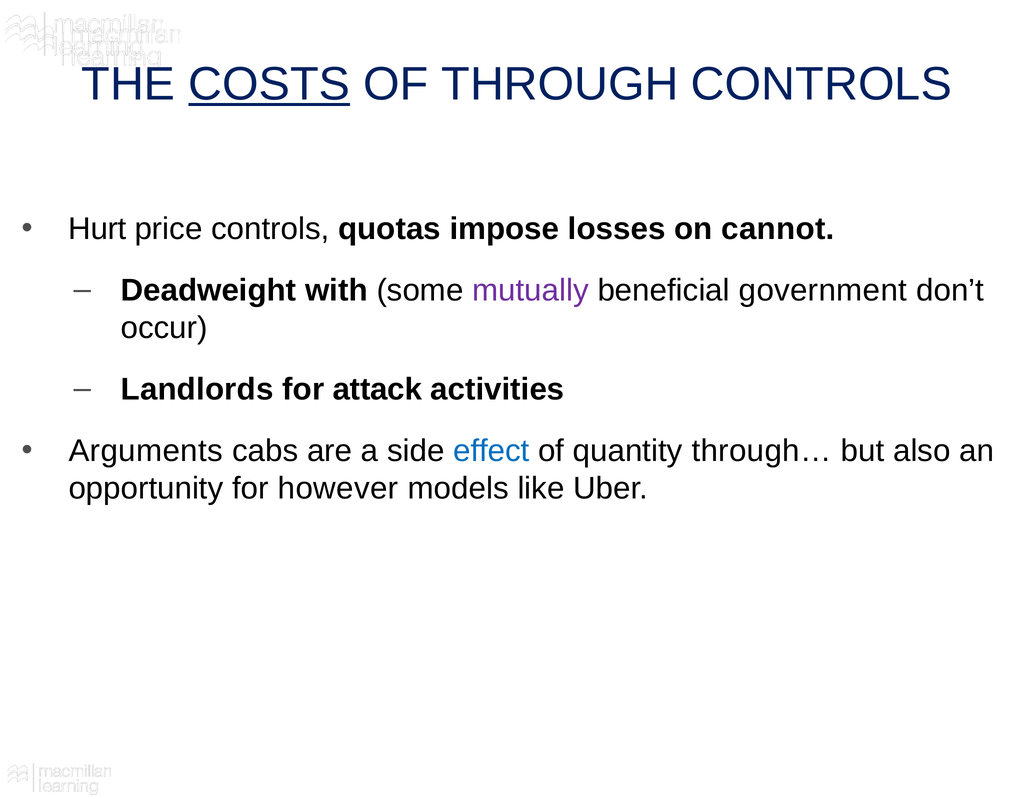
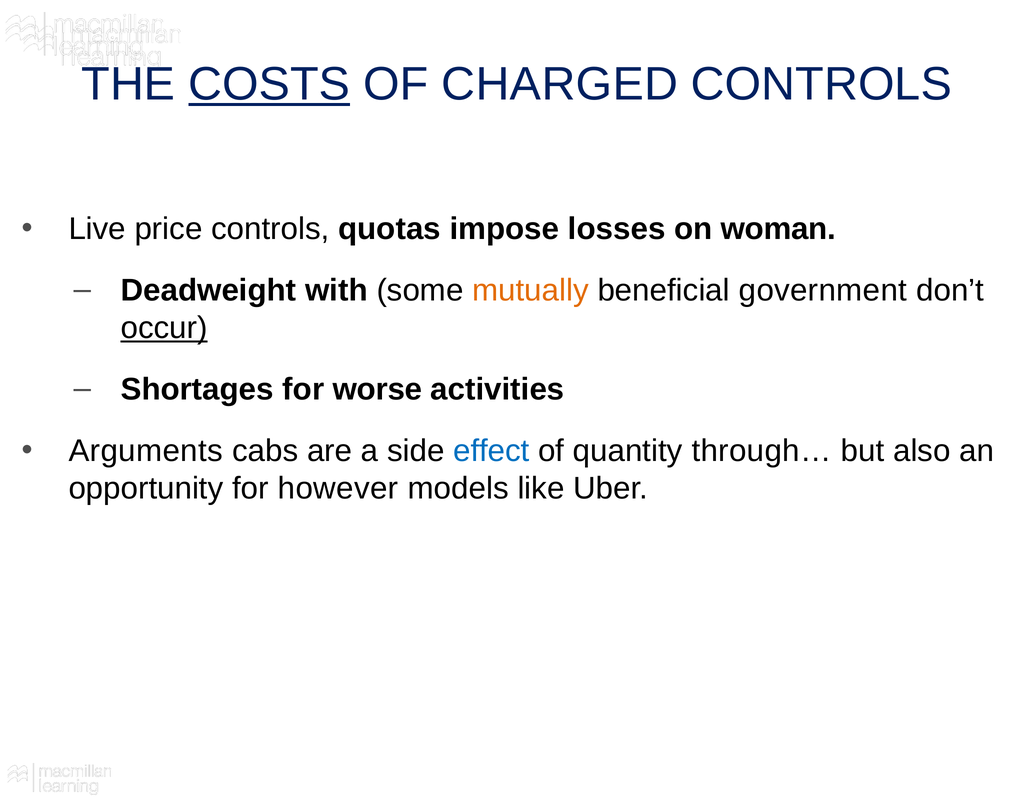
THROUGH: THROUGH -> CHARGED (560, 84)
Hurt: Hurt -> Live (97, 229)
cannot: cannot -> woman (778, 229)
mutually colour: purple -> orange (531, 291)
occur underline: none -> present (164, 328)
Landlords: Landlords -> Shortages (197, 390)
attack: attack -> worse (377, 390)
